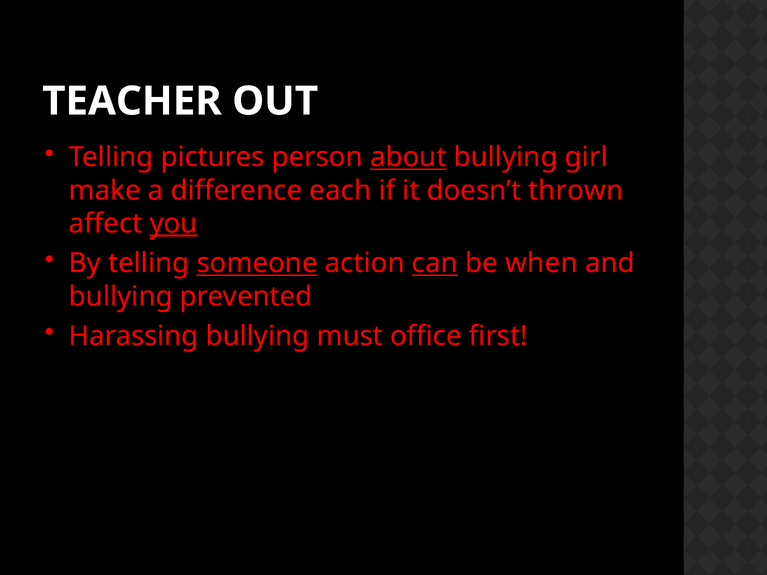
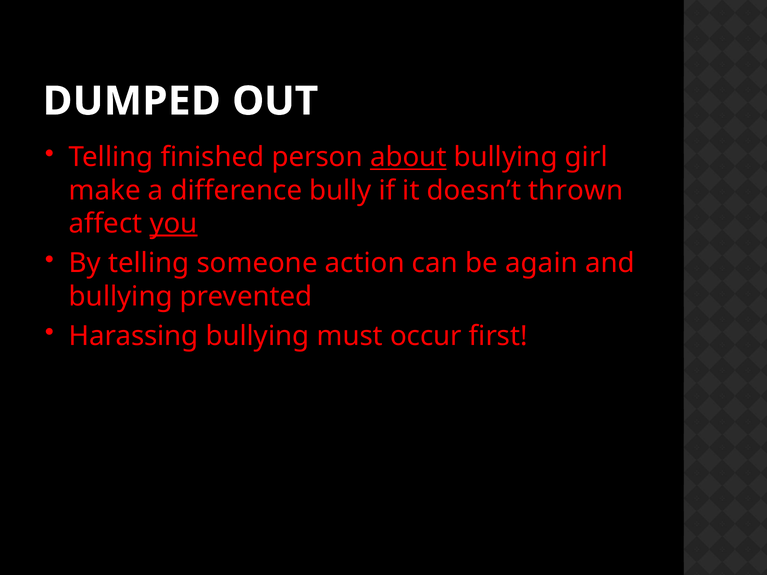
TEACHER: TEACHER -> DUMPED (132, 101)
pictures: pictures -> finished (213, 157)
each: each -> bully (340, 191)
someone underline: present -> none (257, 263)
can underline: present -> none (435, 263)
when: when -> again (542, 263)
office: office -> occur (426, 336)
